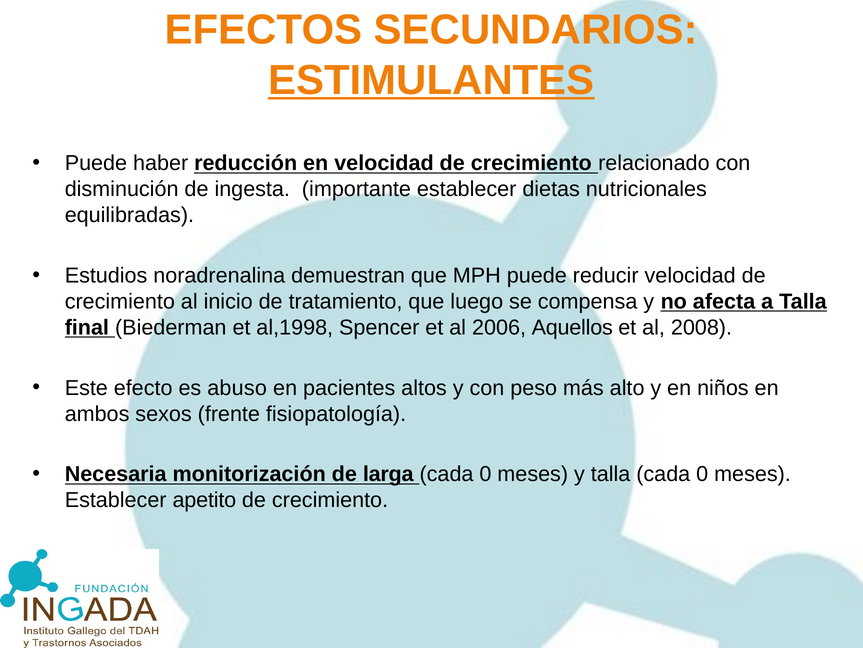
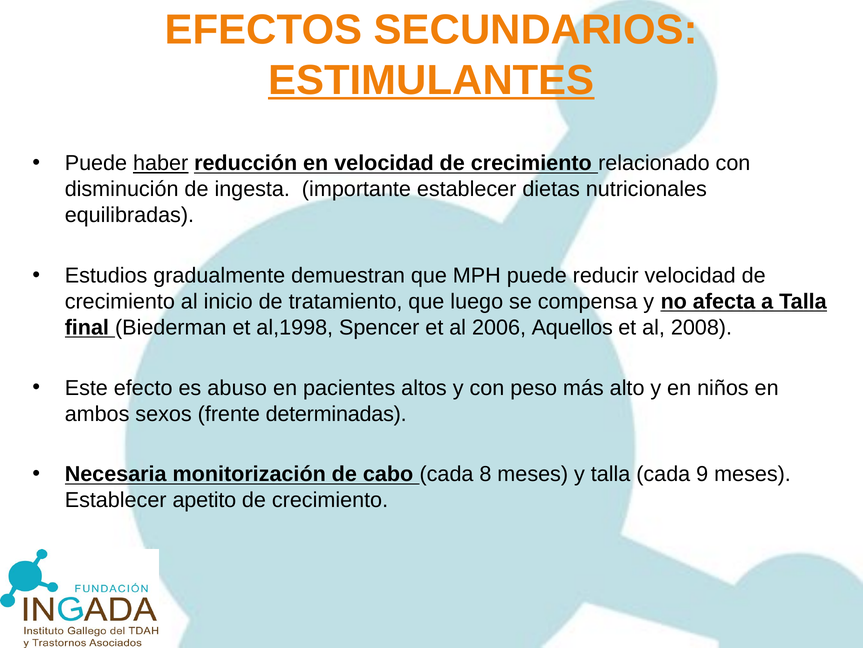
haber underline: none -> present (161, 163)
noradrenalina: noradrenalina -> gradualmente (219, 275)
fisiopatología: fisiopatología -> determinadas (336, 413)
larga: larga -> cabo (388, 474)
0: 0 -> 8 (485, 474)
talla cada 0: 0 -> 9 (702, 474)
